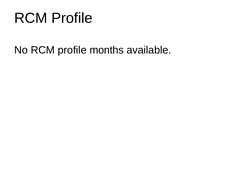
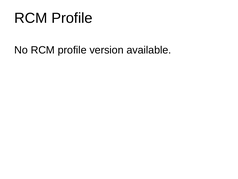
months: months -> version (107, 50)
